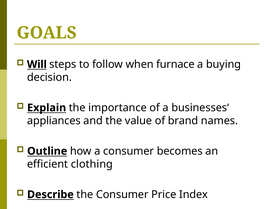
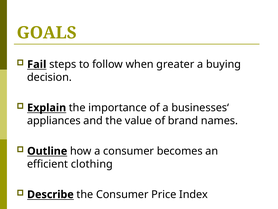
Will: Will -> Fail (37, 64)
furnace: furnace -> greater (175, 64)
